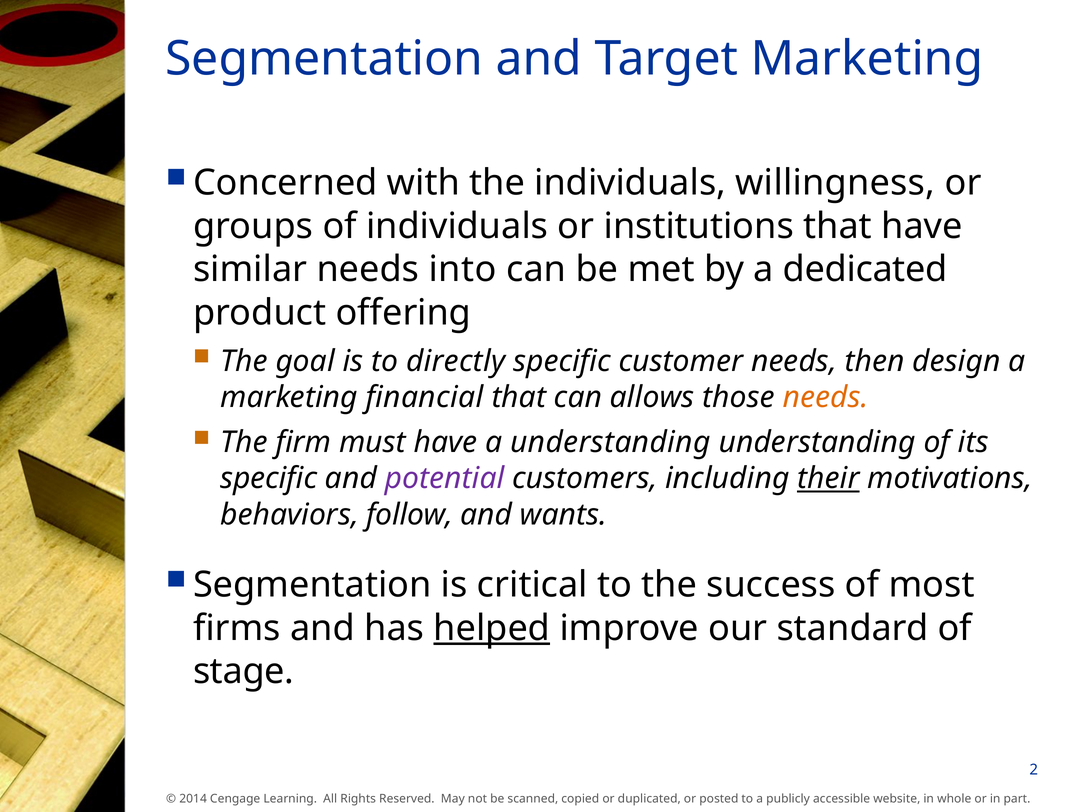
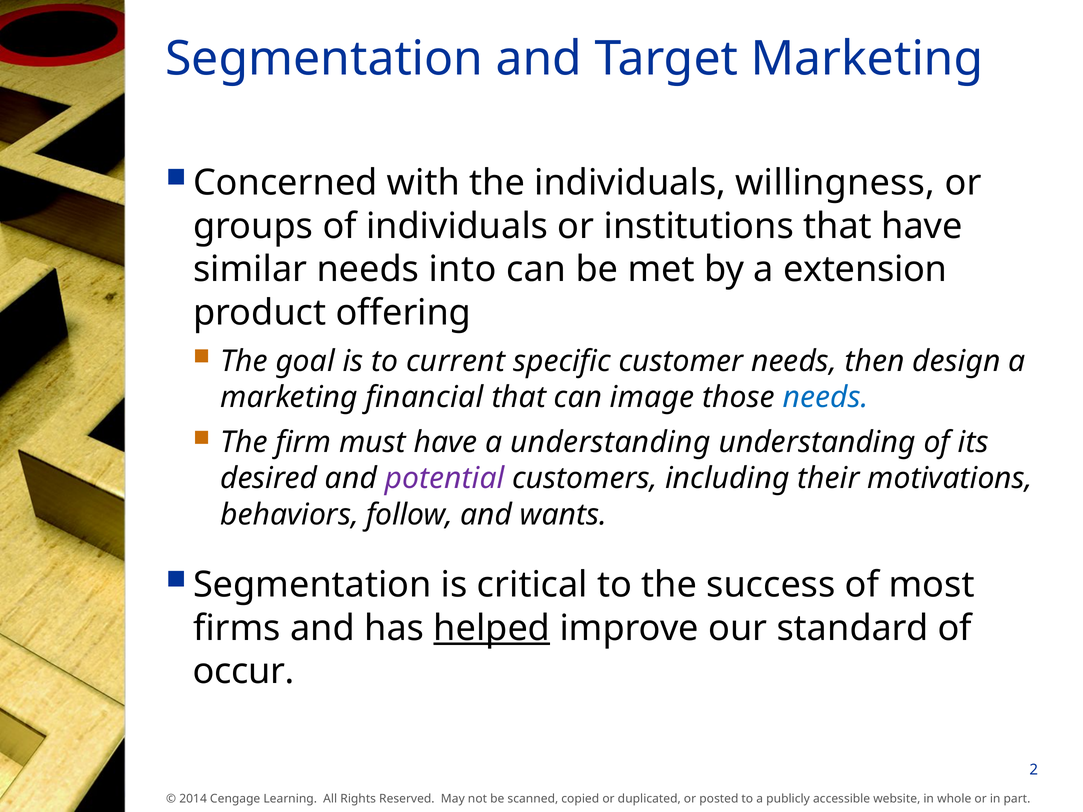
dedicated: dedicated -> extension (865, 270)
directly: directly -> current (456, 361)
allows: allows -> image (652, 397)
needs colour: orange -> blue (825, 397)
specific: specific -> desired (269, 479)
their underline: present -> none (828, 479)
stage: stage -> occur (244, 672)
